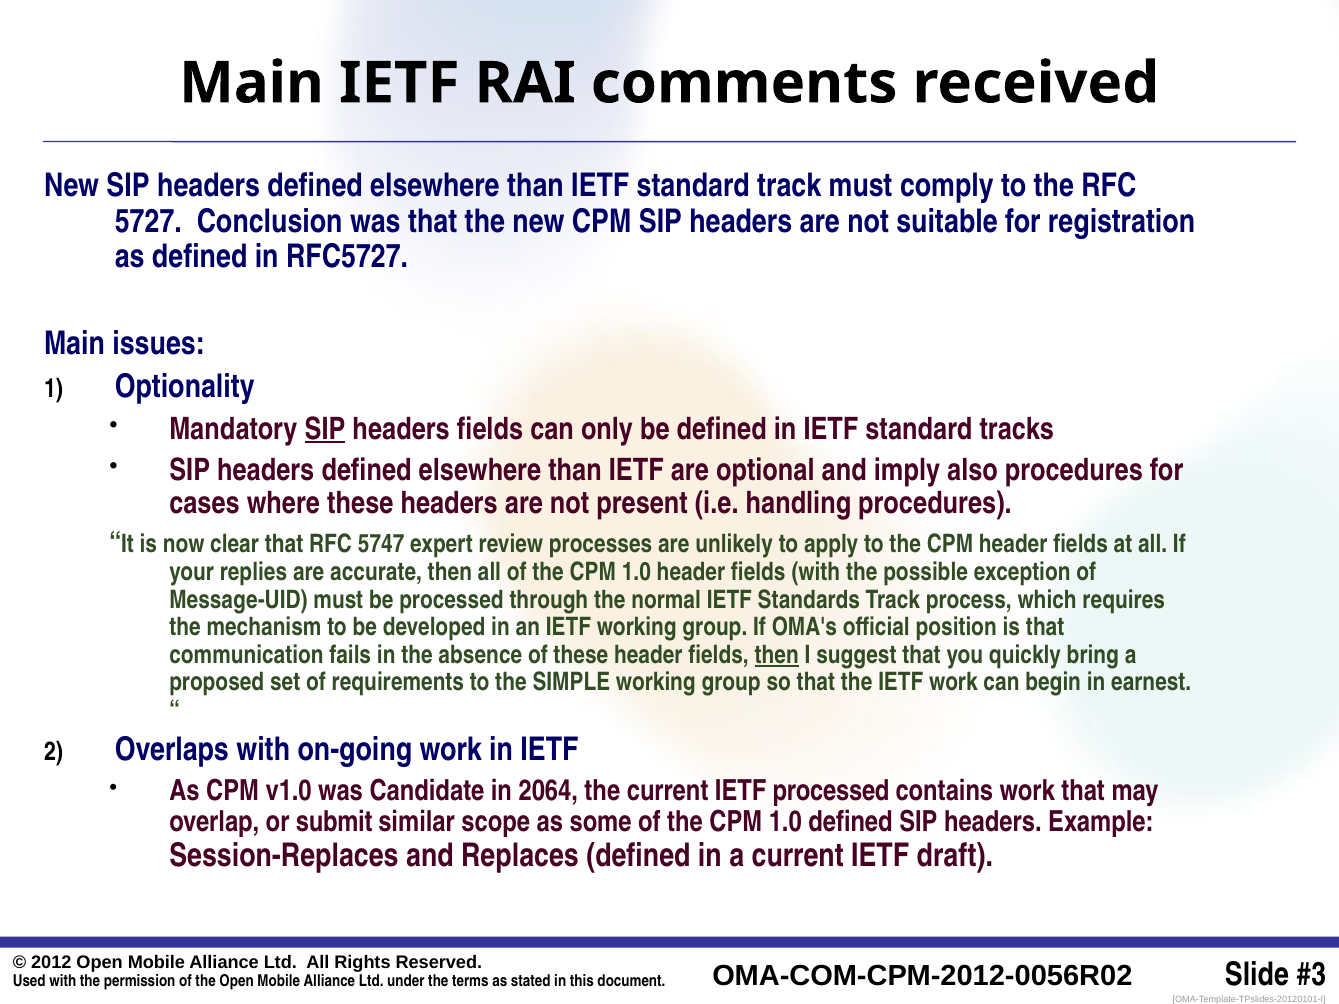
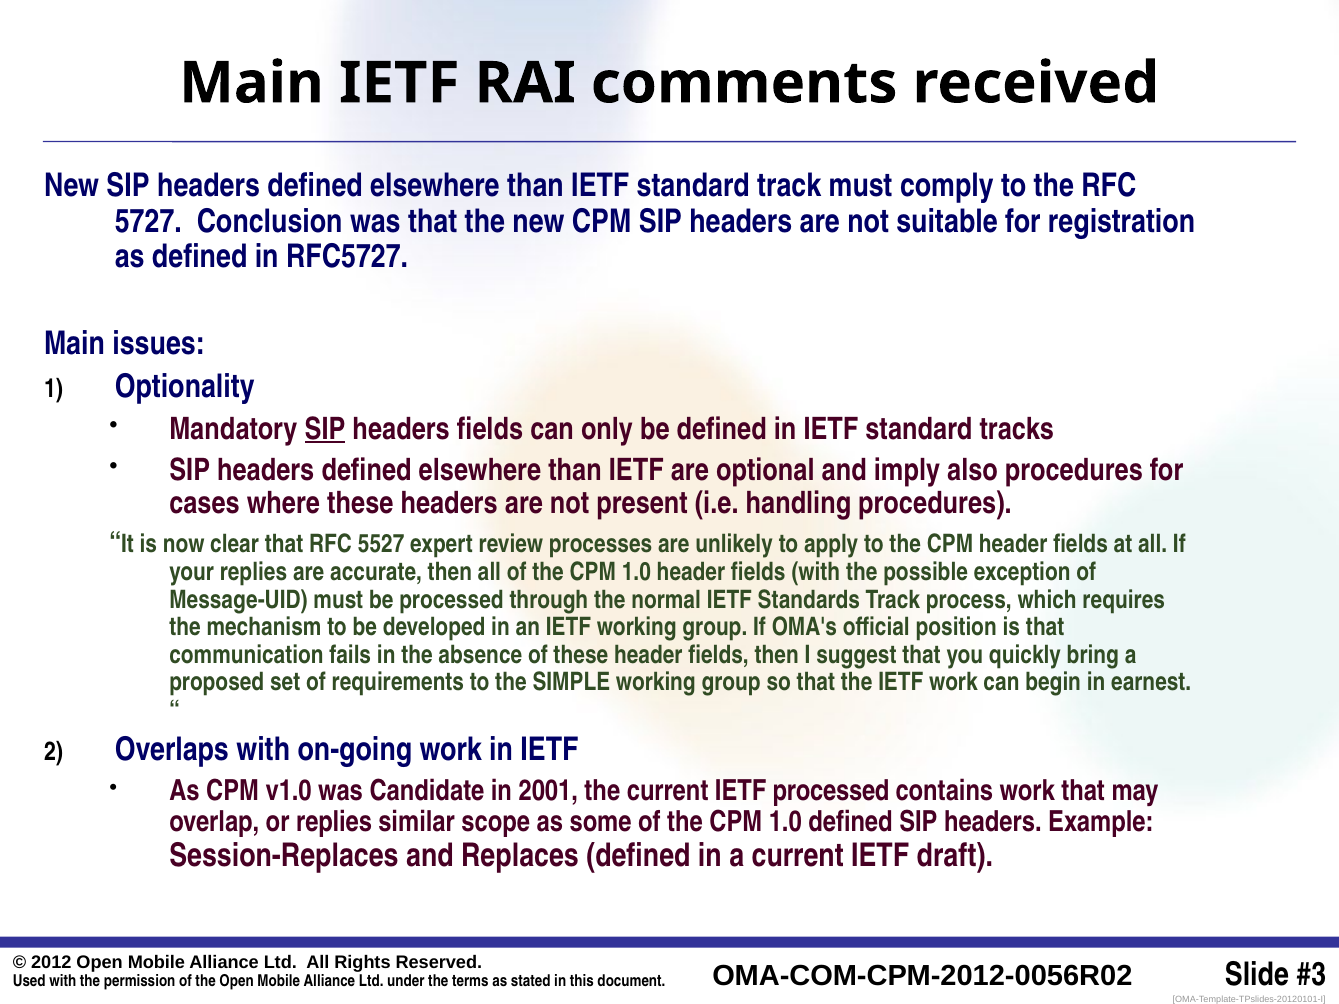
5747: 5747 -> 5527 (381, 545)
then underline: present -> none (777, 655)
2064: 2064 -> 2001 (548, 791)
or submit: submit -> replies (334, 823)
